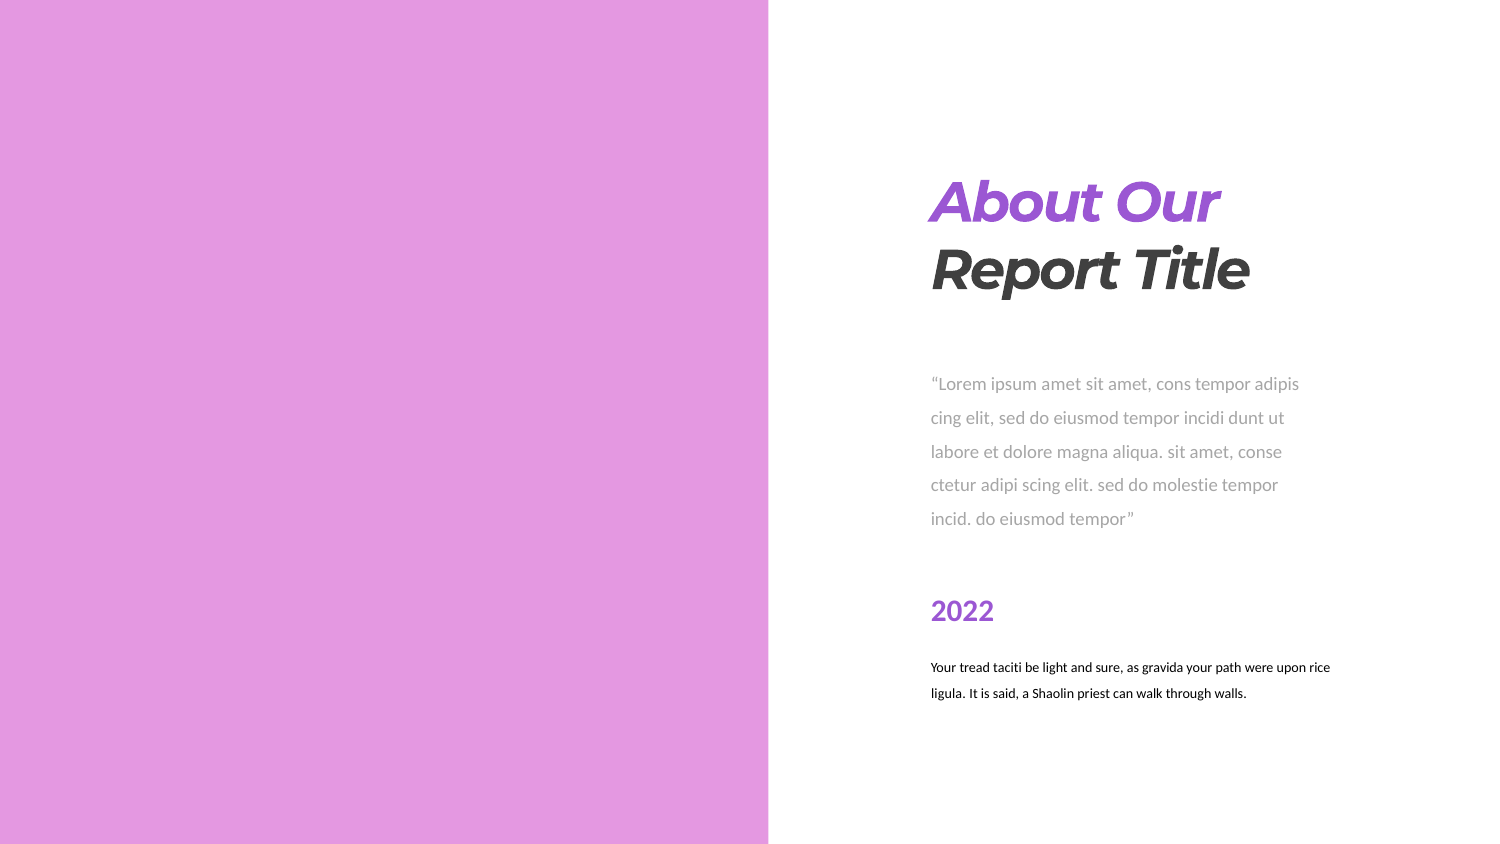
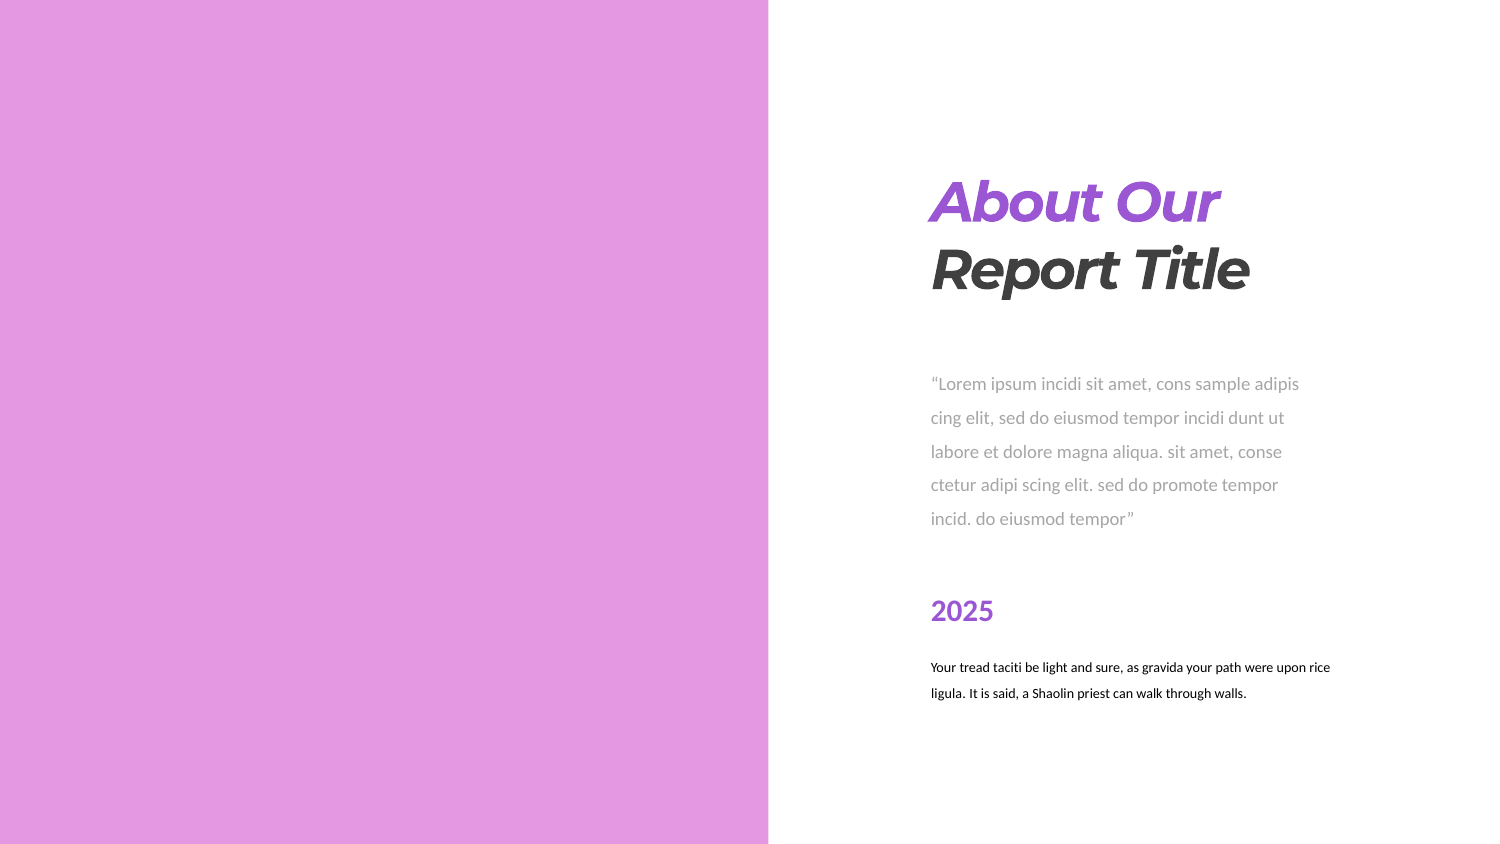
ipsum amet: amet -> incidi (1061, 384)
cons tempor: tempor -> sample (1223, 384)
molestie: molestie -> promote (1185, 486)
2022: 2022 -> 2025 (962, 611)
